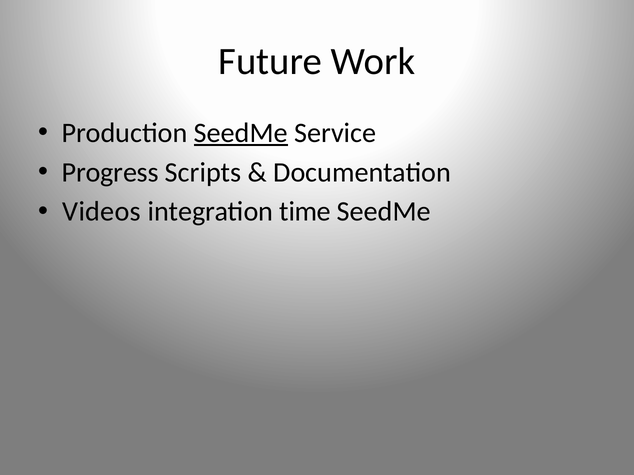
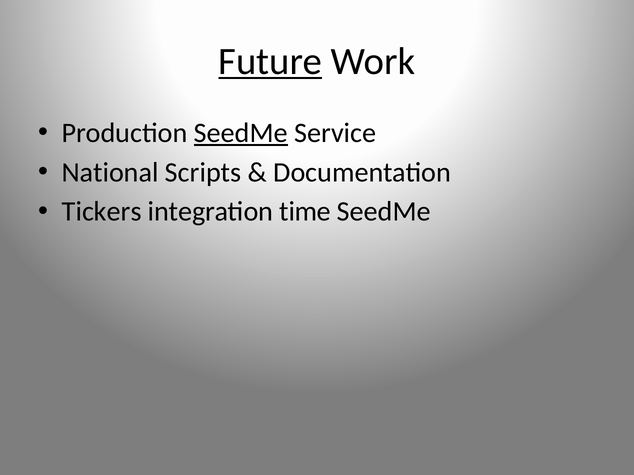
Future underline: none -> present (270, 61)
Progress: Progress -> National (110, 172)
Videos: Videos -> Tickers (102, 212)
